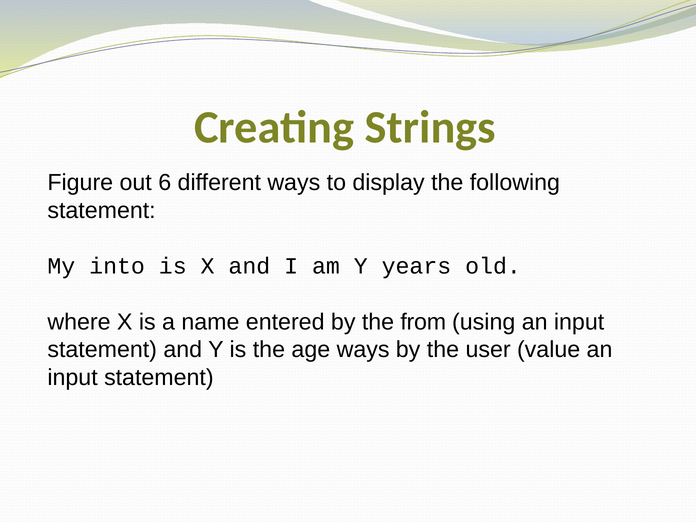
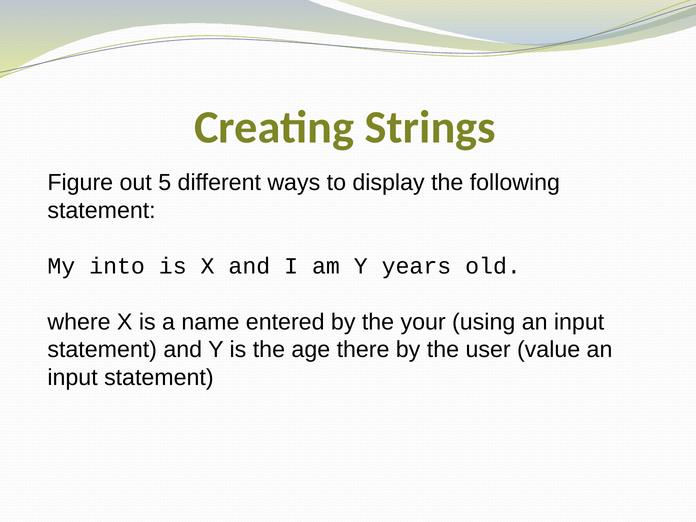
6: 6 -> 5 (165, 183)
from: from -> your (423, 322)
age ways: ways -> there (363, 350)
